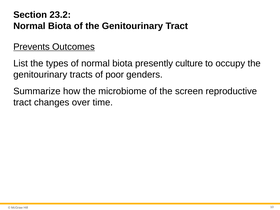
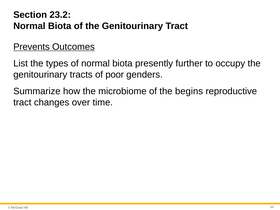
culture: culture -> further (189, 63)
screen: screen -> begins (189, 91)
